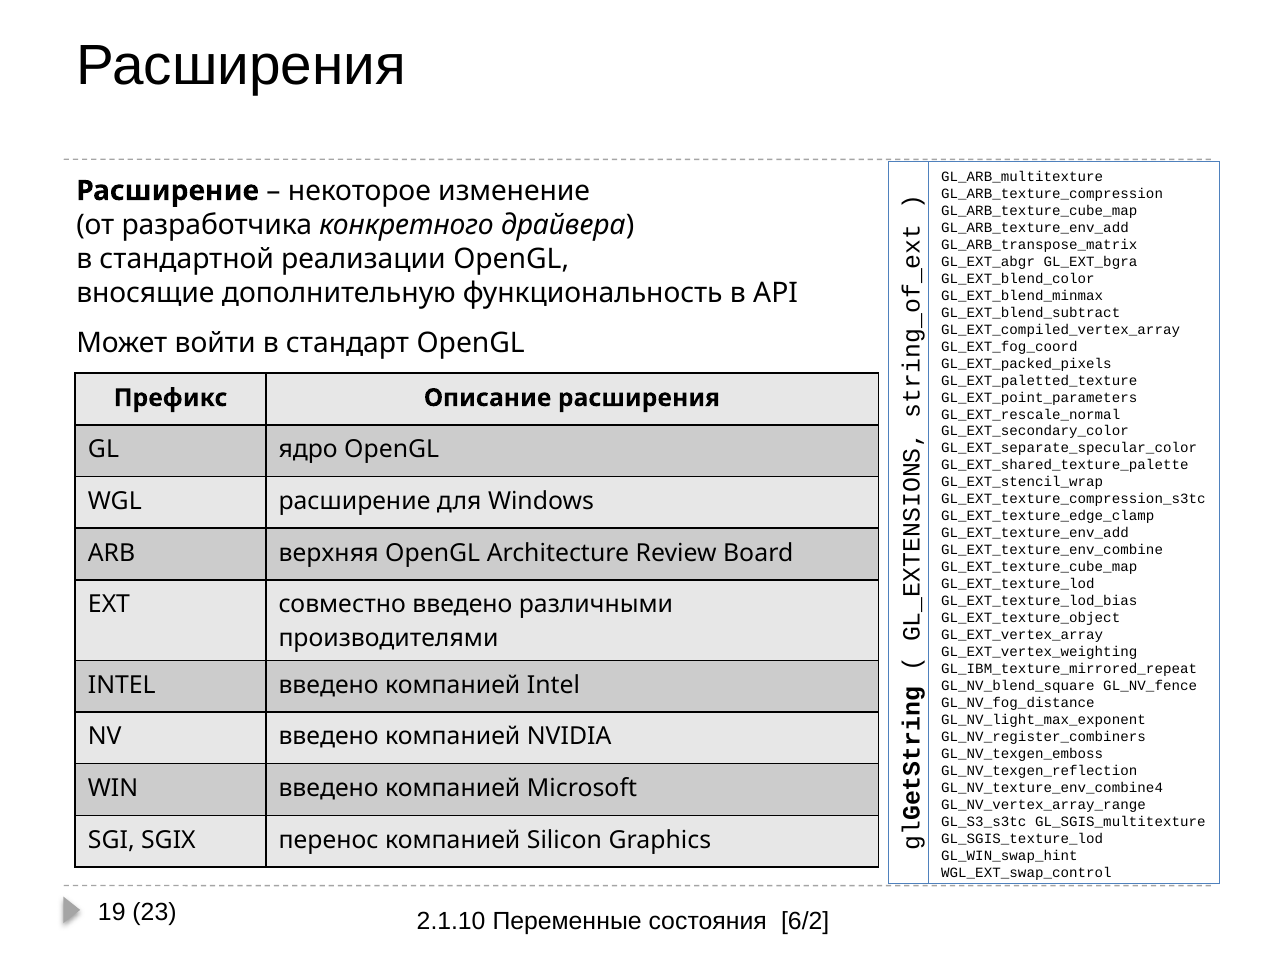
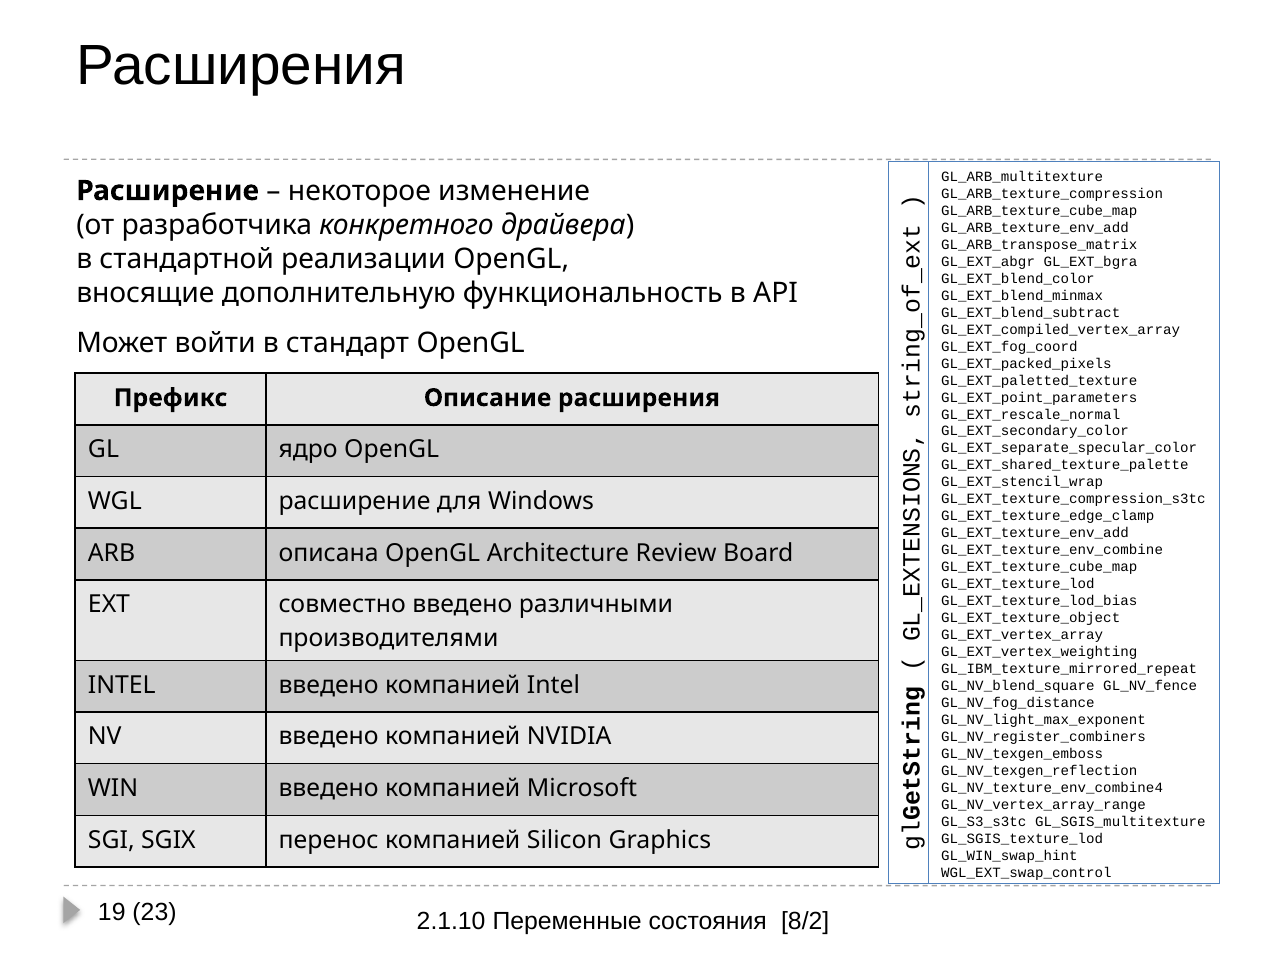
верхняя: верхняя -> описана (329, 553)
6/2: 6/2 -> 8/2 (805, 922)
